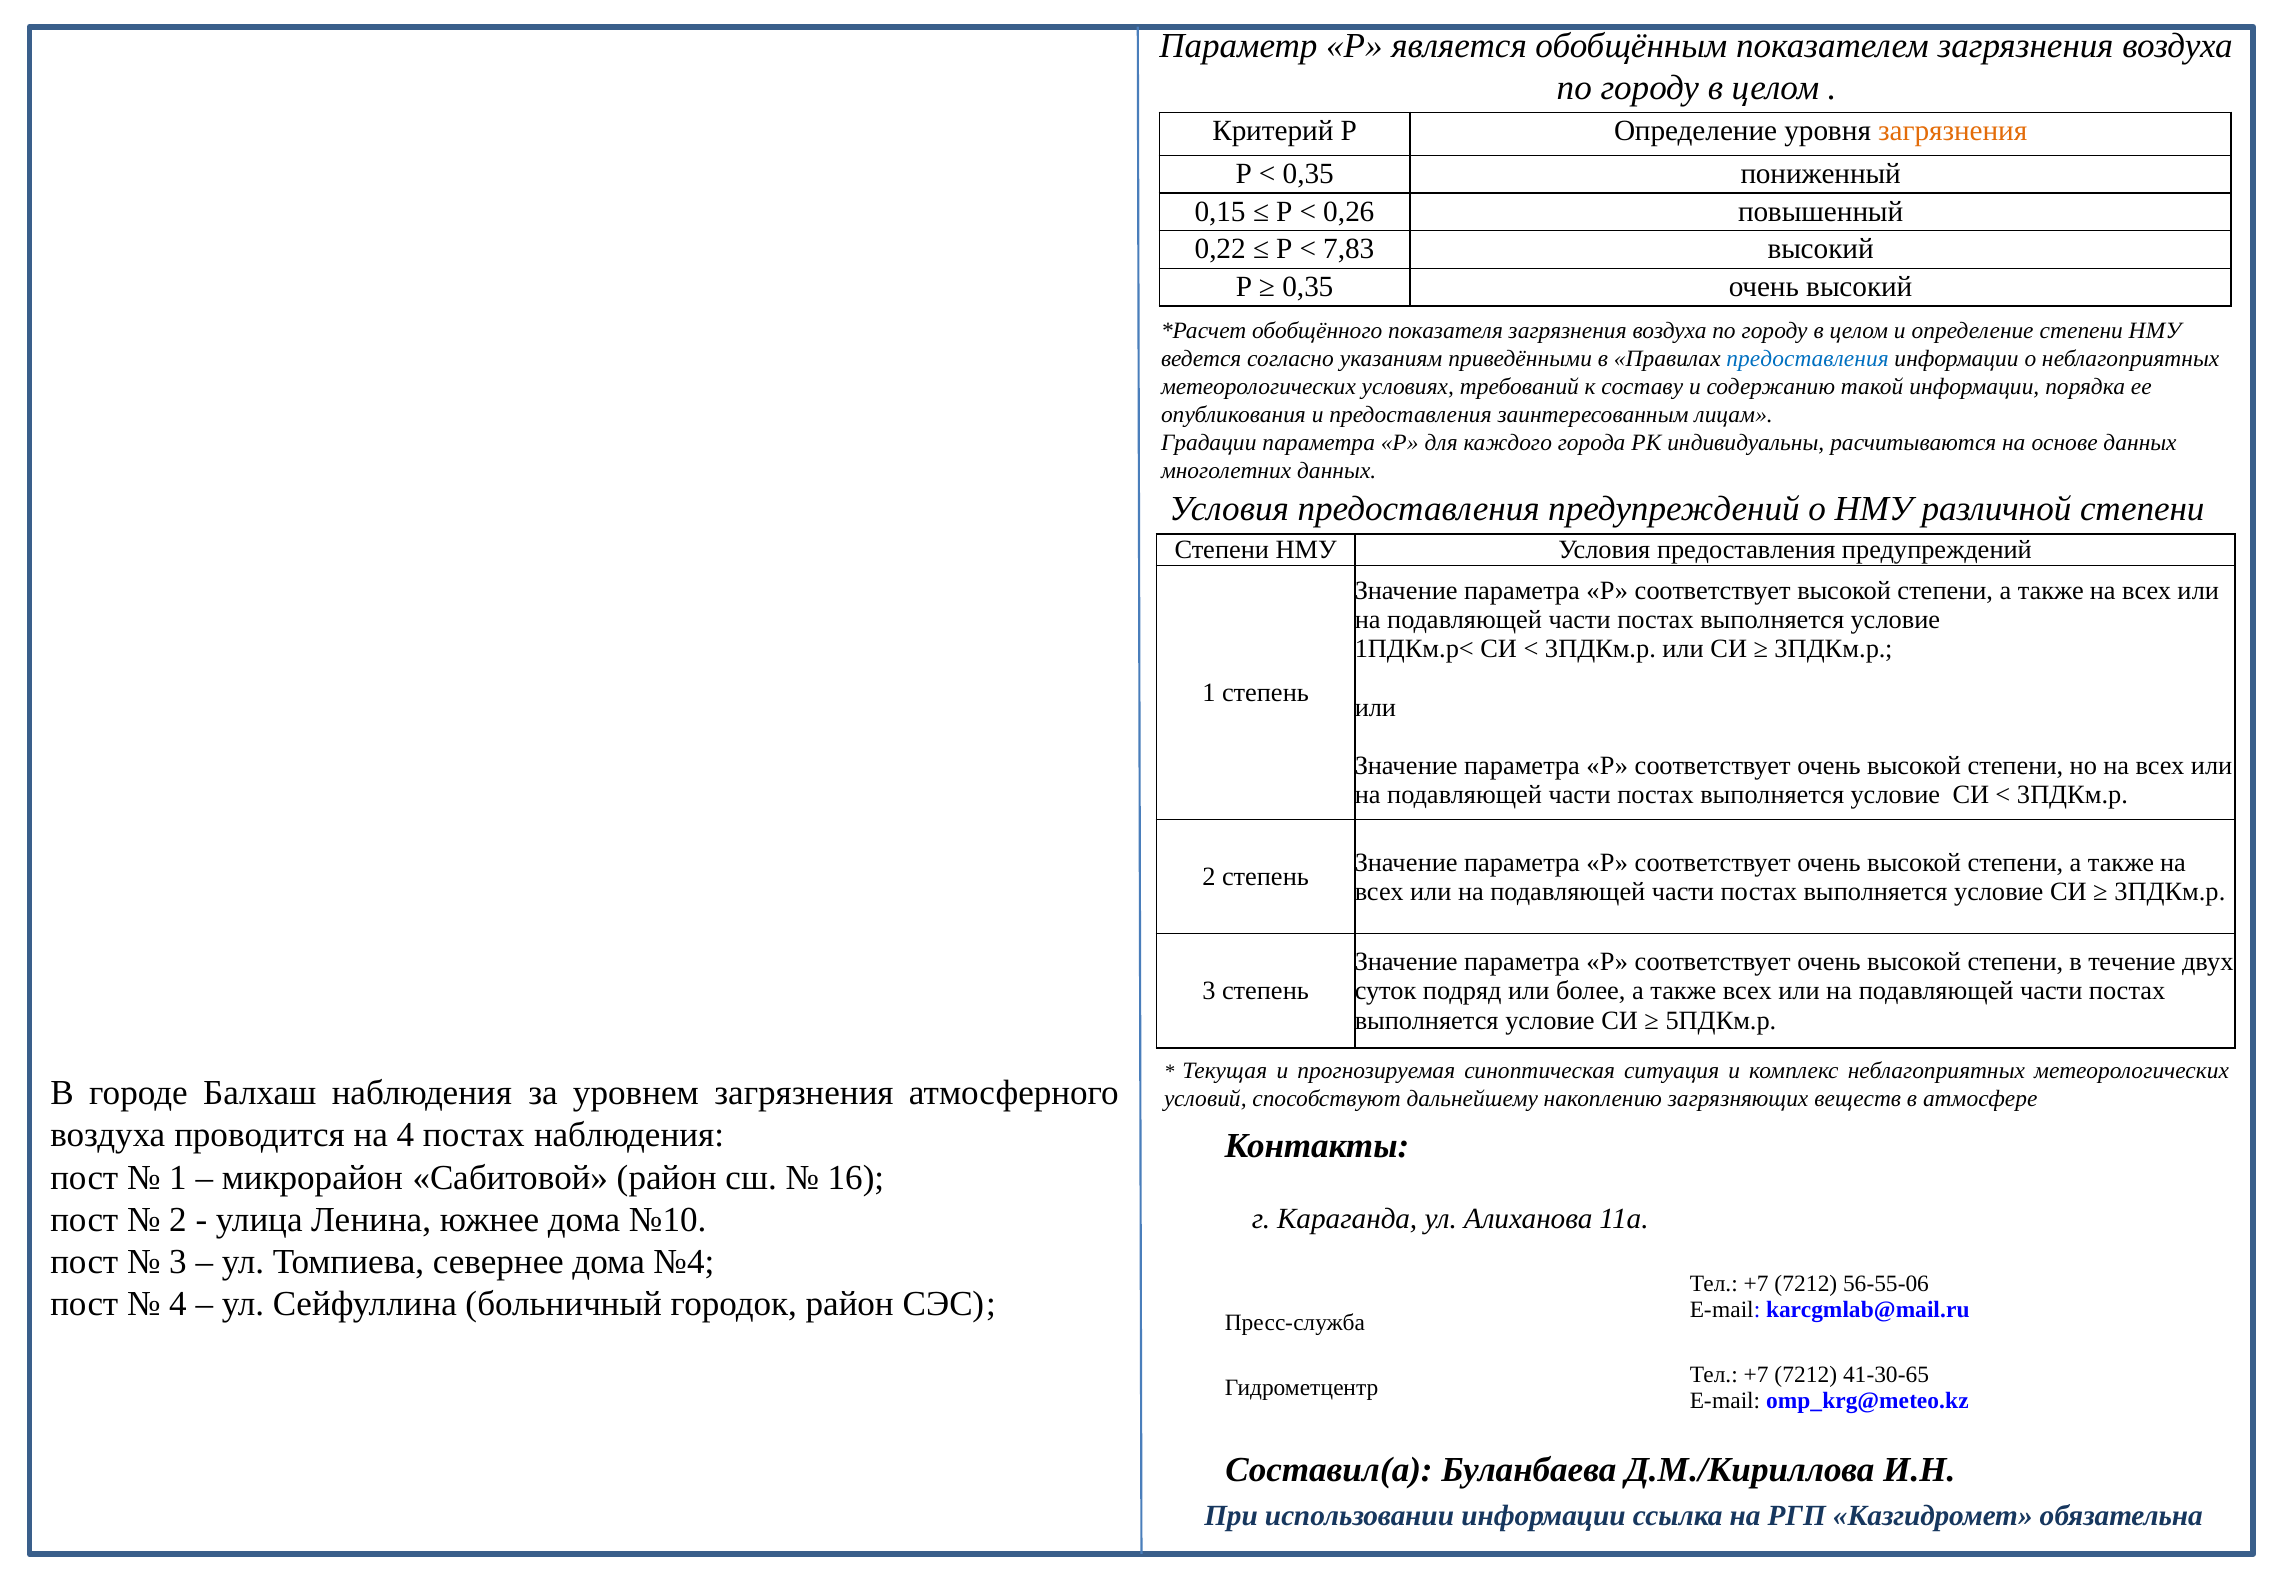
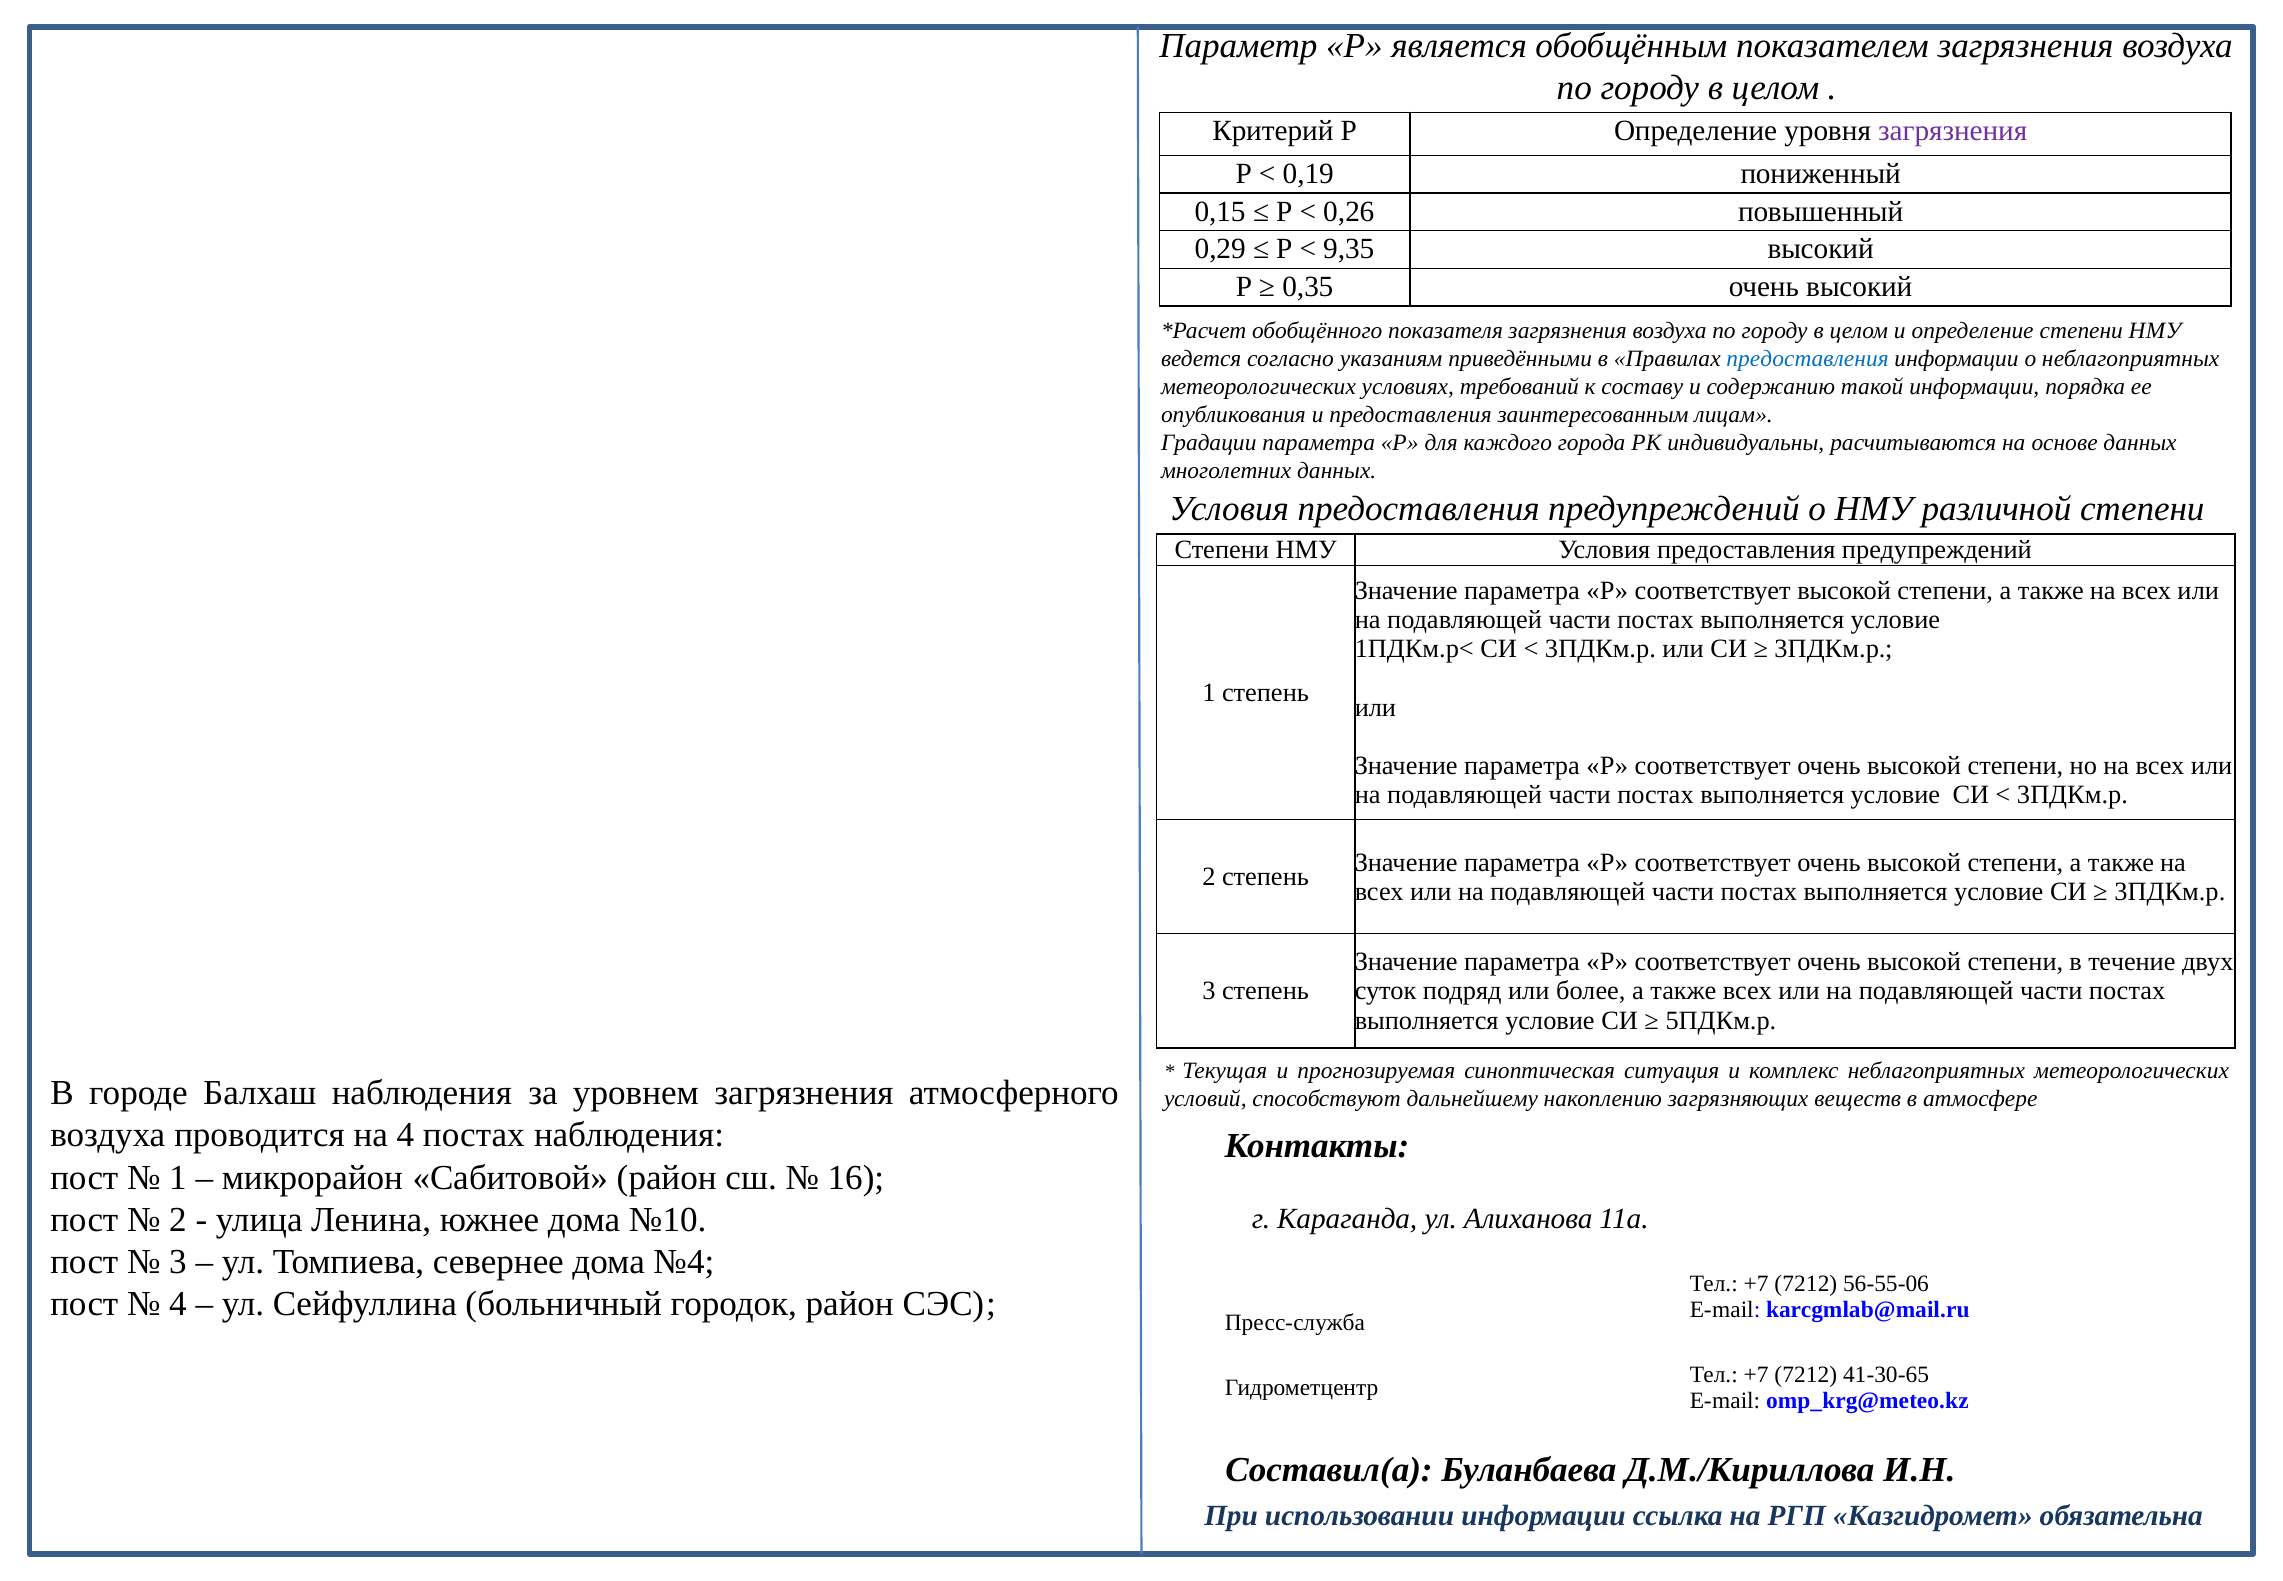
загрязнения colour: orange -> purple (1953, 131)
0,35: 0,35 -> 0,19 (1308, 174)
0,22: 0,22 -> 0,29 (1220, 249)
7,83: 7,83 -> 9,35 (1349, 249)
